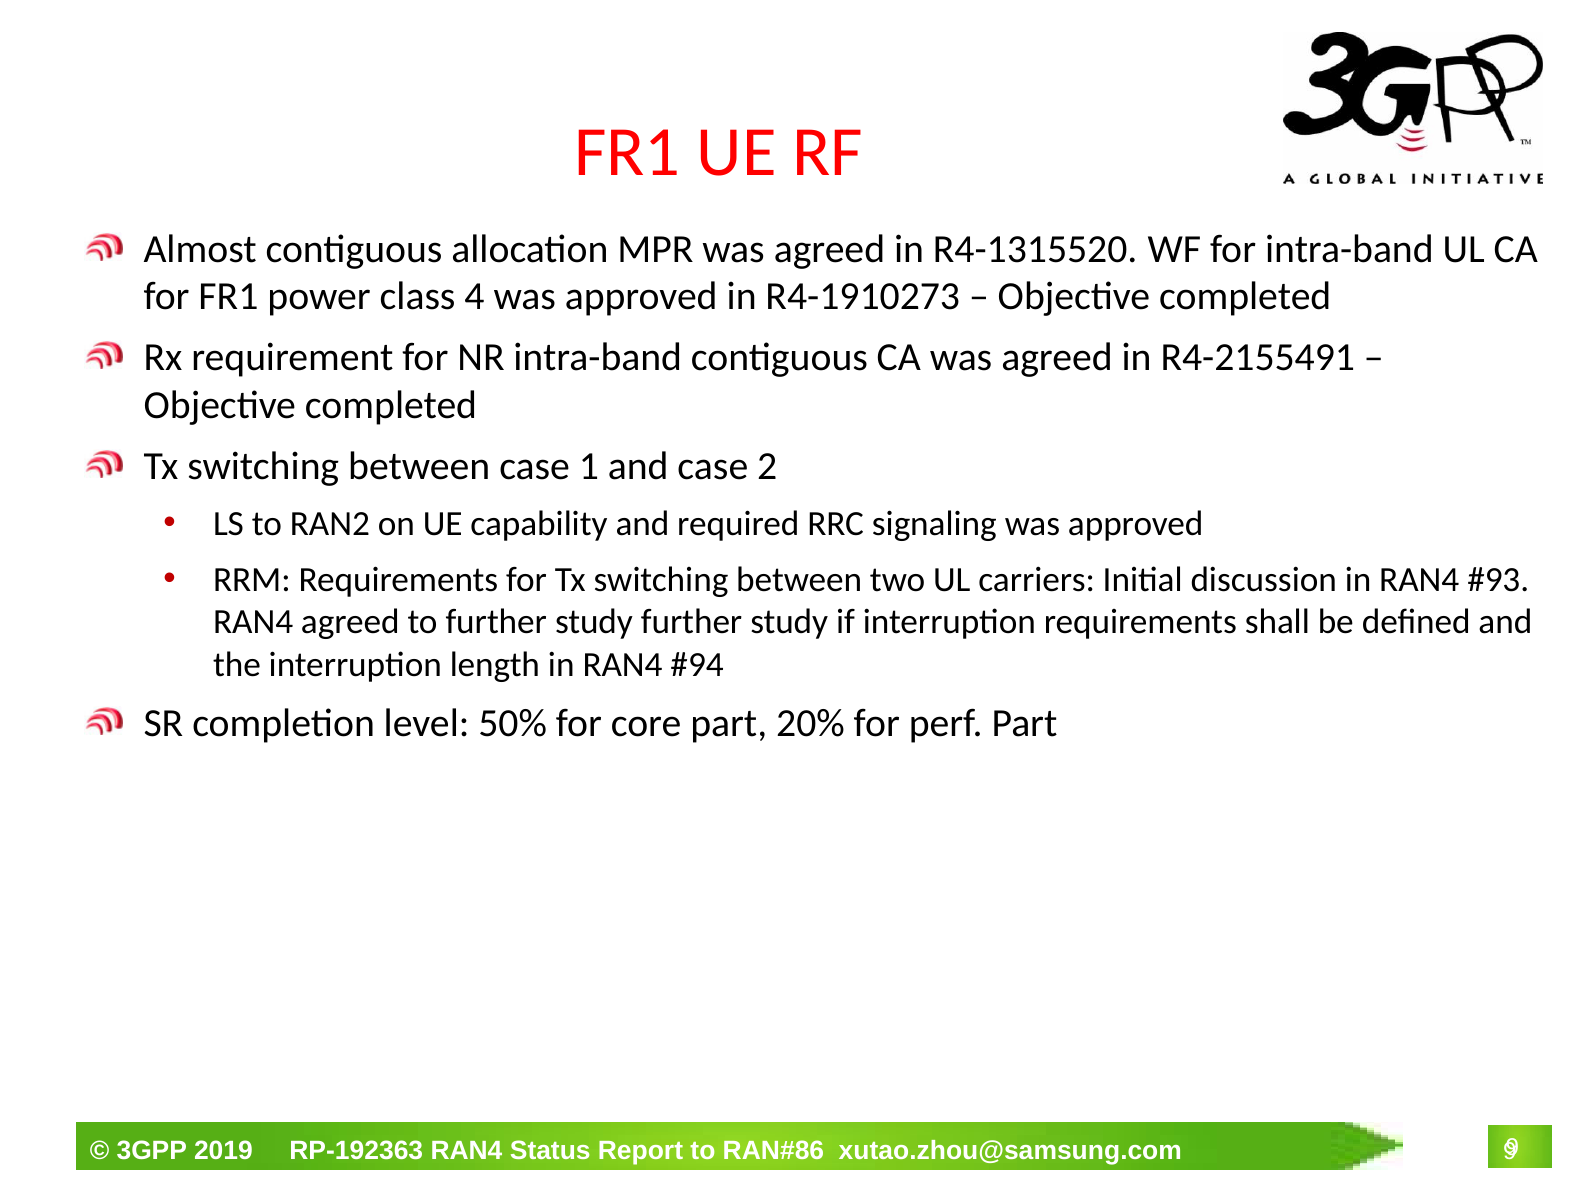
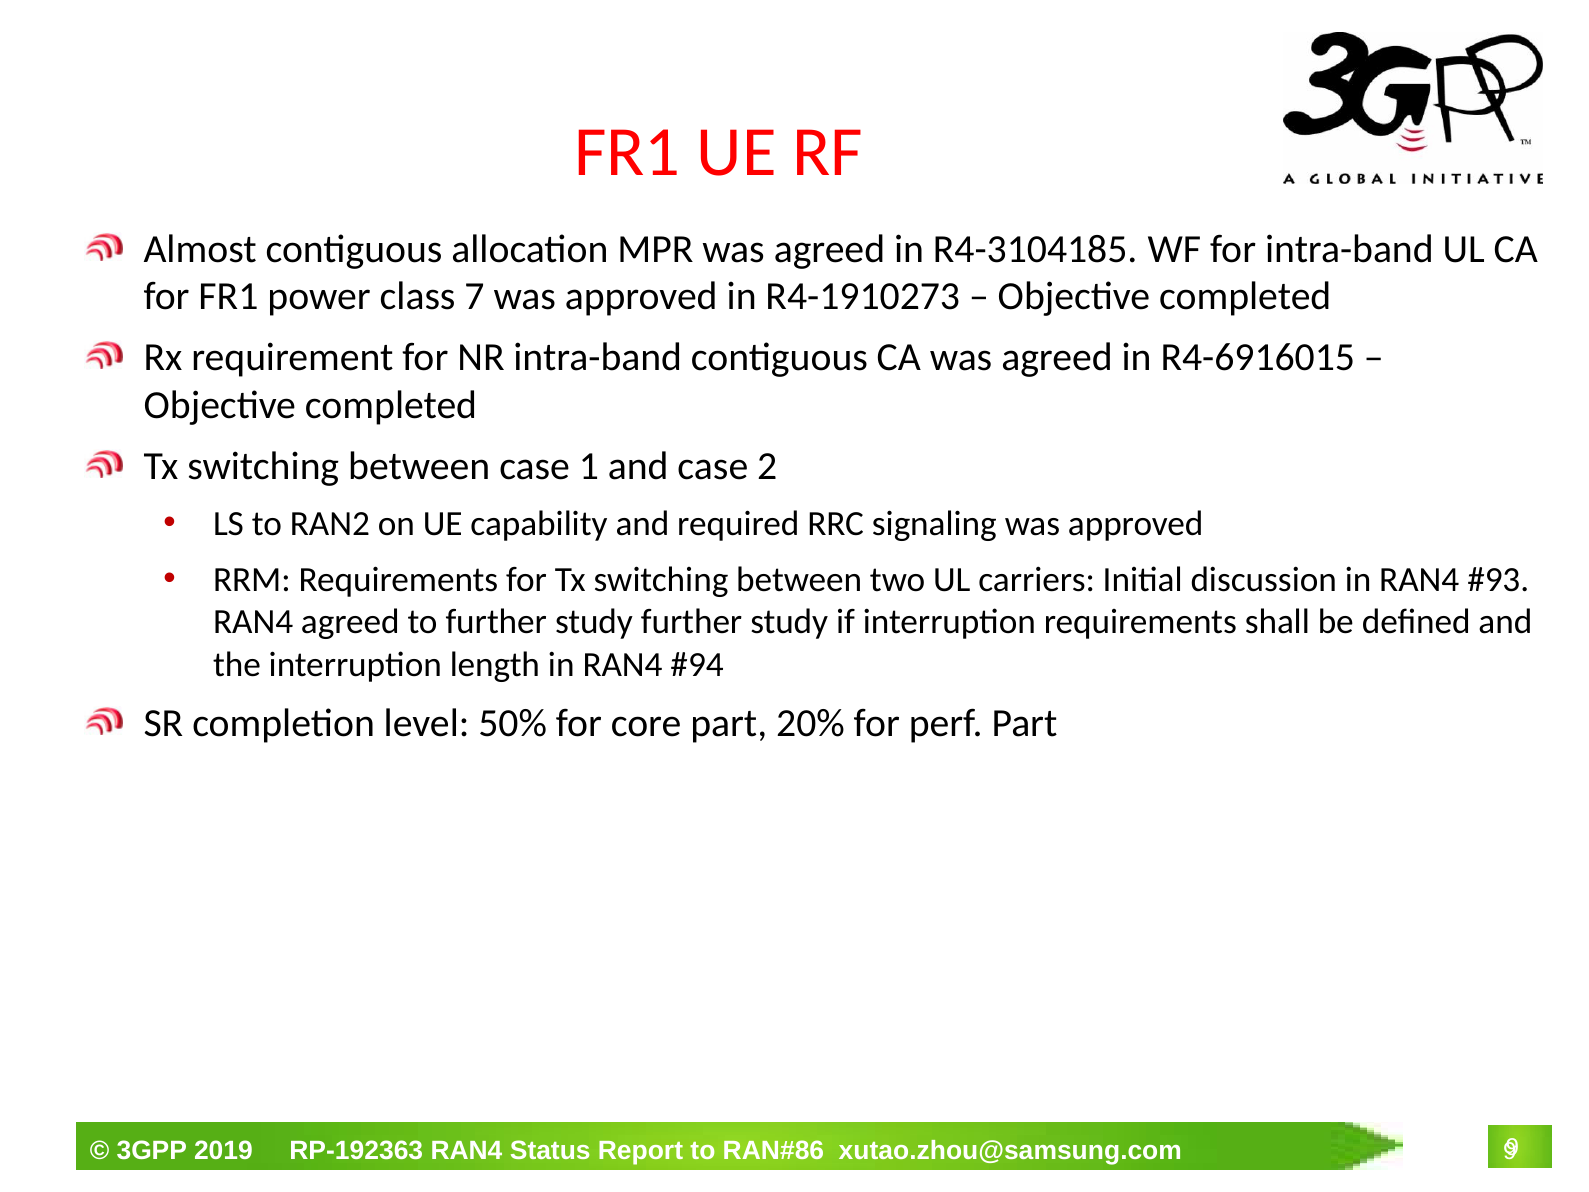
R4-1315520: R4-1315520 -> R4-3104185 (1035, 249)
4: 4 -> 7 (475, 297)
R4-2155491: R4-2155491 -> R4-6916015 (1258, 358)
